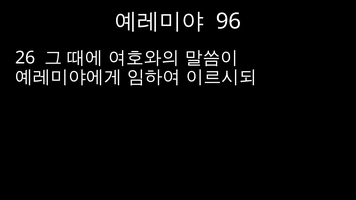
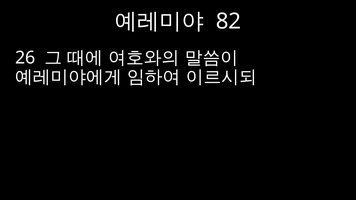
96: 96 -> 82 (228, 21)
